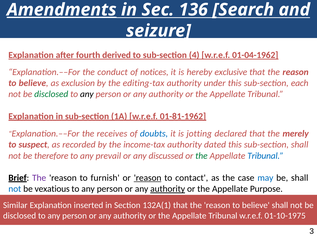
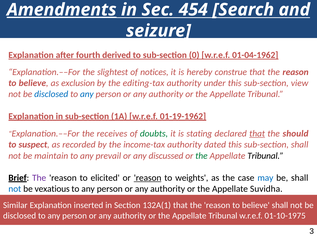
136: 136 -> 454 (193, 10)
4: 4 -> 0 (194, 55)
conduct: conduct -> slightest (113, 72)
exclusive: exclusive -> construe (231, 72)
each: each -> view (300, 83)
disclosed colour: green -> blue (51, 94)
any colour: black -> blue (87, 94)
01-81-1962: 01-81-1962 -> 01-19-1962 (183, 117)
doubts colour: blue -> green (154, 134)
jotting: jotting -> stating (199, 134)
that underline: none -> present (257, 134)
merely: merely -> should (296, 134)
therefore: therefore -> maintain (51, 156)
Tribunal colour: blue -> black (265, 156)
furnish: furnish -> elicited (105, 178)
contact: contact -> weights (192, 178)
authority underline: present -> none (168, 190)
Purpose: Purpose -> Suvidha (266, 190)
